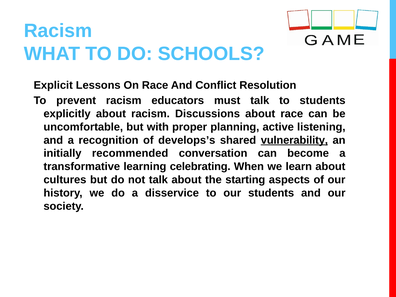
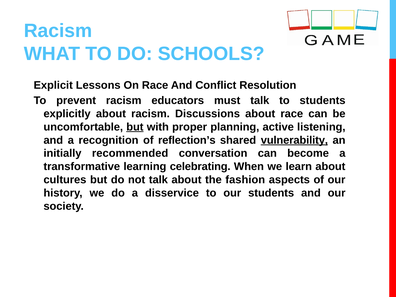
but underline: none -> present (135, 127)
develops’s: develops’s -> reflection’s (187, 140)
starting: starting -> fashion (245, 180)
